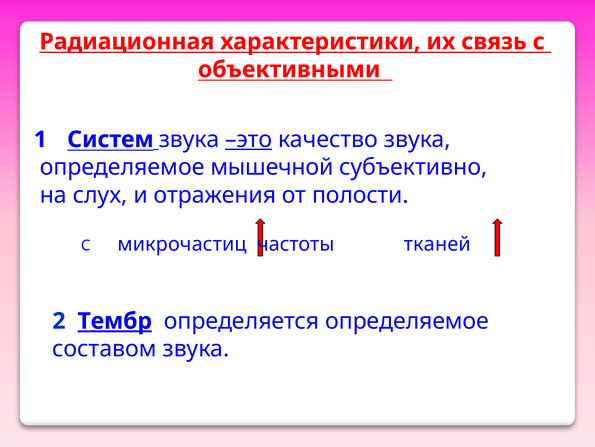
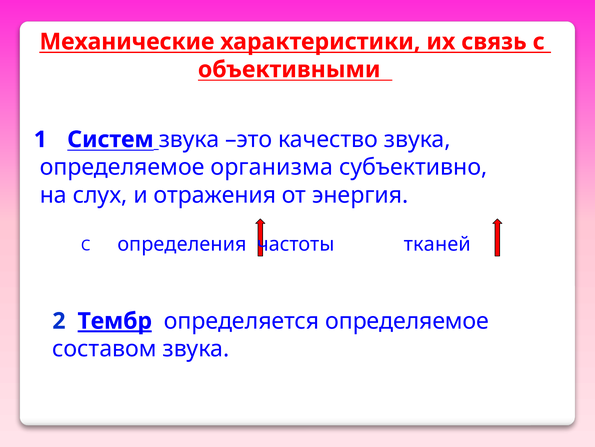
Радиационная: Радиационная -> Механические (127, 42)
это underline: present -> none (249, 139)
мышечной: мышечной -> организма (272, 167)
полости: полости -> энергия (360, 195)
микрочастиц: микрочастиц -> определения (182, 244)
